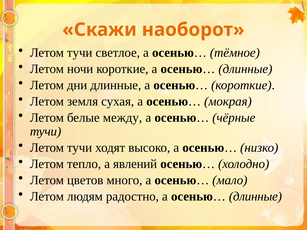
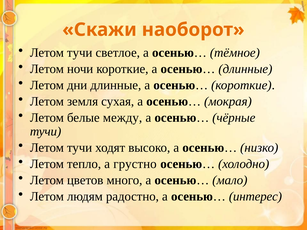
явлений: явлений -> грустно (135, 164)
радостно а осенью… длинные: длинные -> интерес (255, 197)
